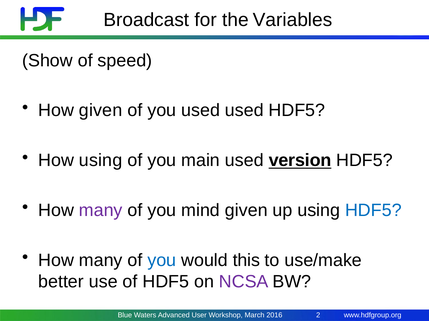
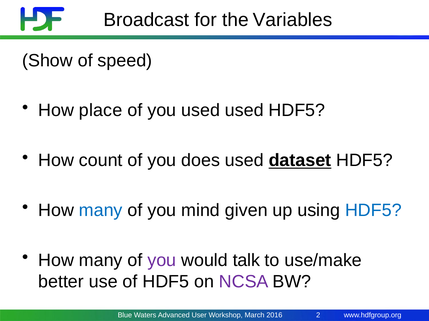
How given: given -> place (101, 111)
How using: using -> count (101, 161)
main: main -> does (201, 161)
version: version -> dataset (300, 161)
many colour: purple -> blue (101, 211)
you colour: blue -> purple (162, 261)
this: this -> talk (246, 261)
